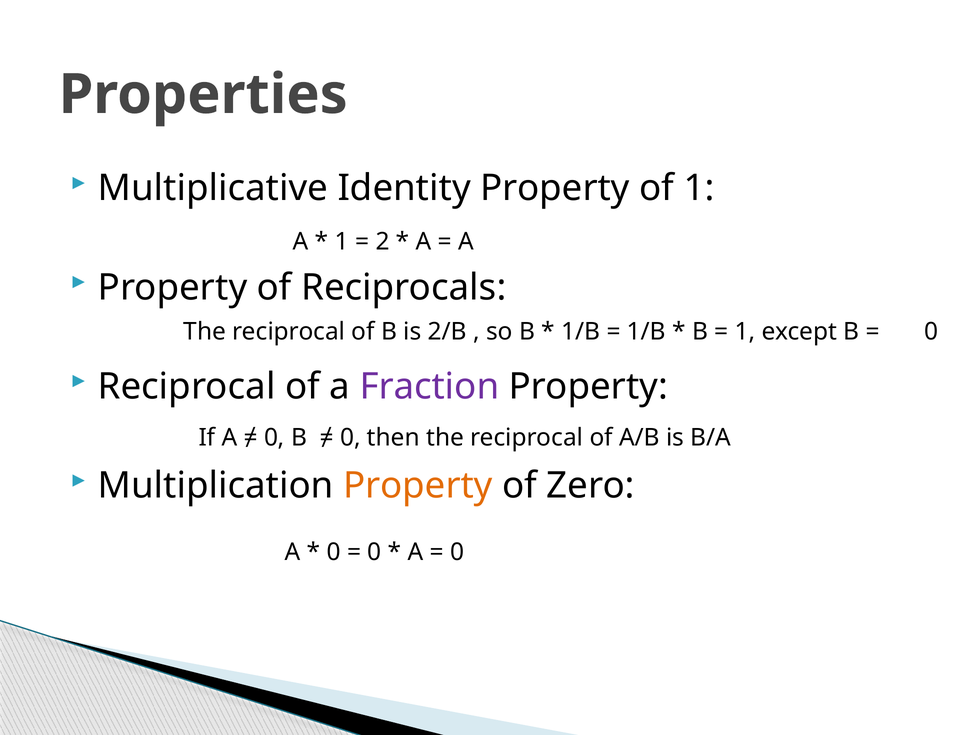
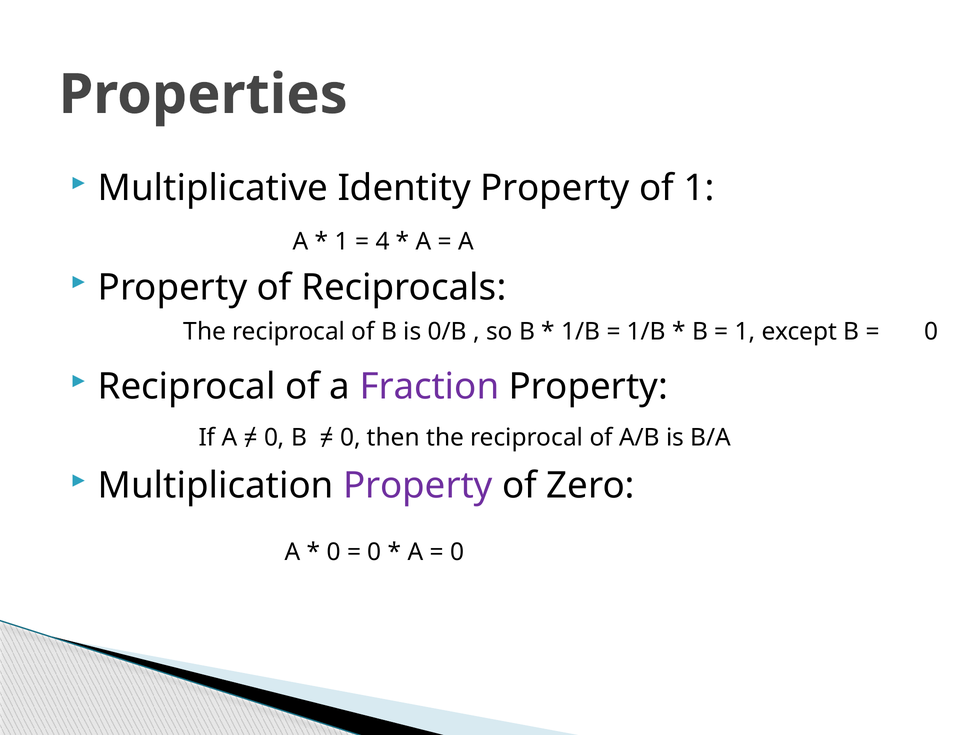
2: 2 -> 4 (383, 242)
2/B: 2/B -> 0/B (447, 332)
Property colour: orange -> purple (418, 486)
